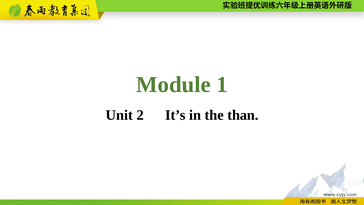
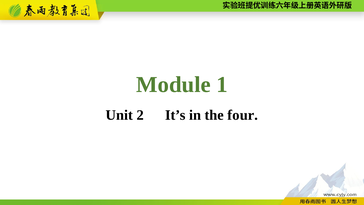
than: than -> four (243, 115)
